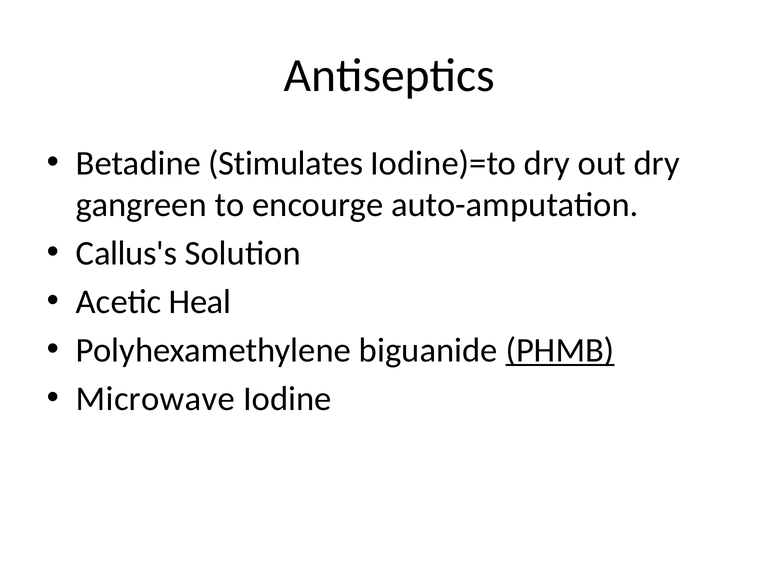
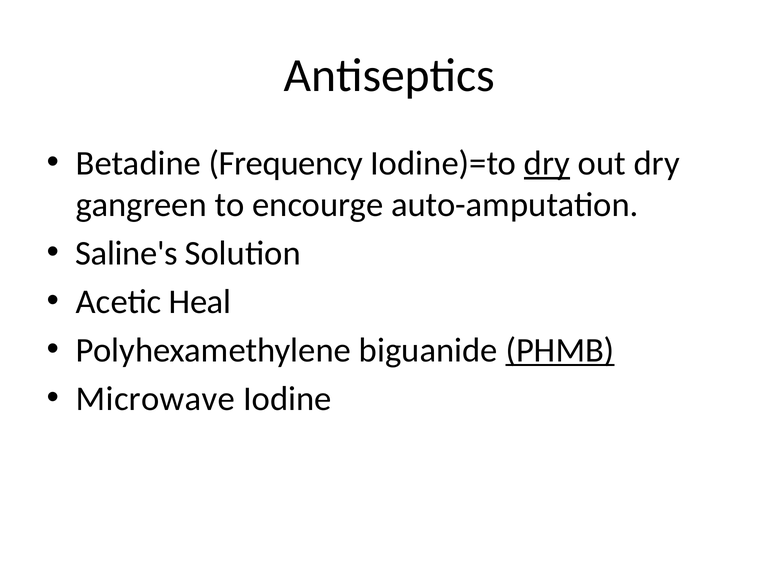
Stimulates: Stimulates -> Frequency (286, 163)
dry underline: none -> present (547, 163)
Callus's: Callus's -> Saline's (127, 253)
